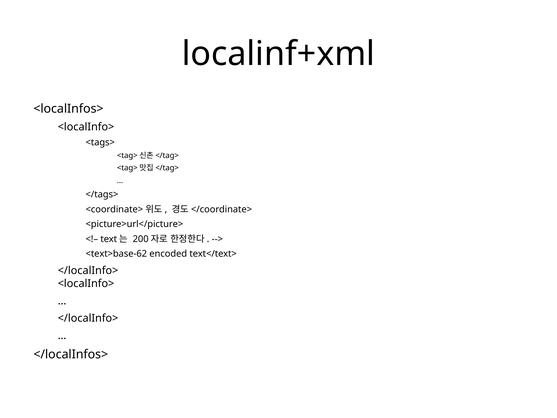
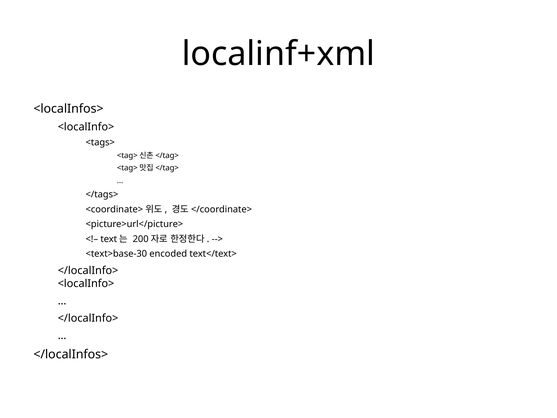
<text>base-62: <text>base-62 -> <text>base-30 (116, 254)
